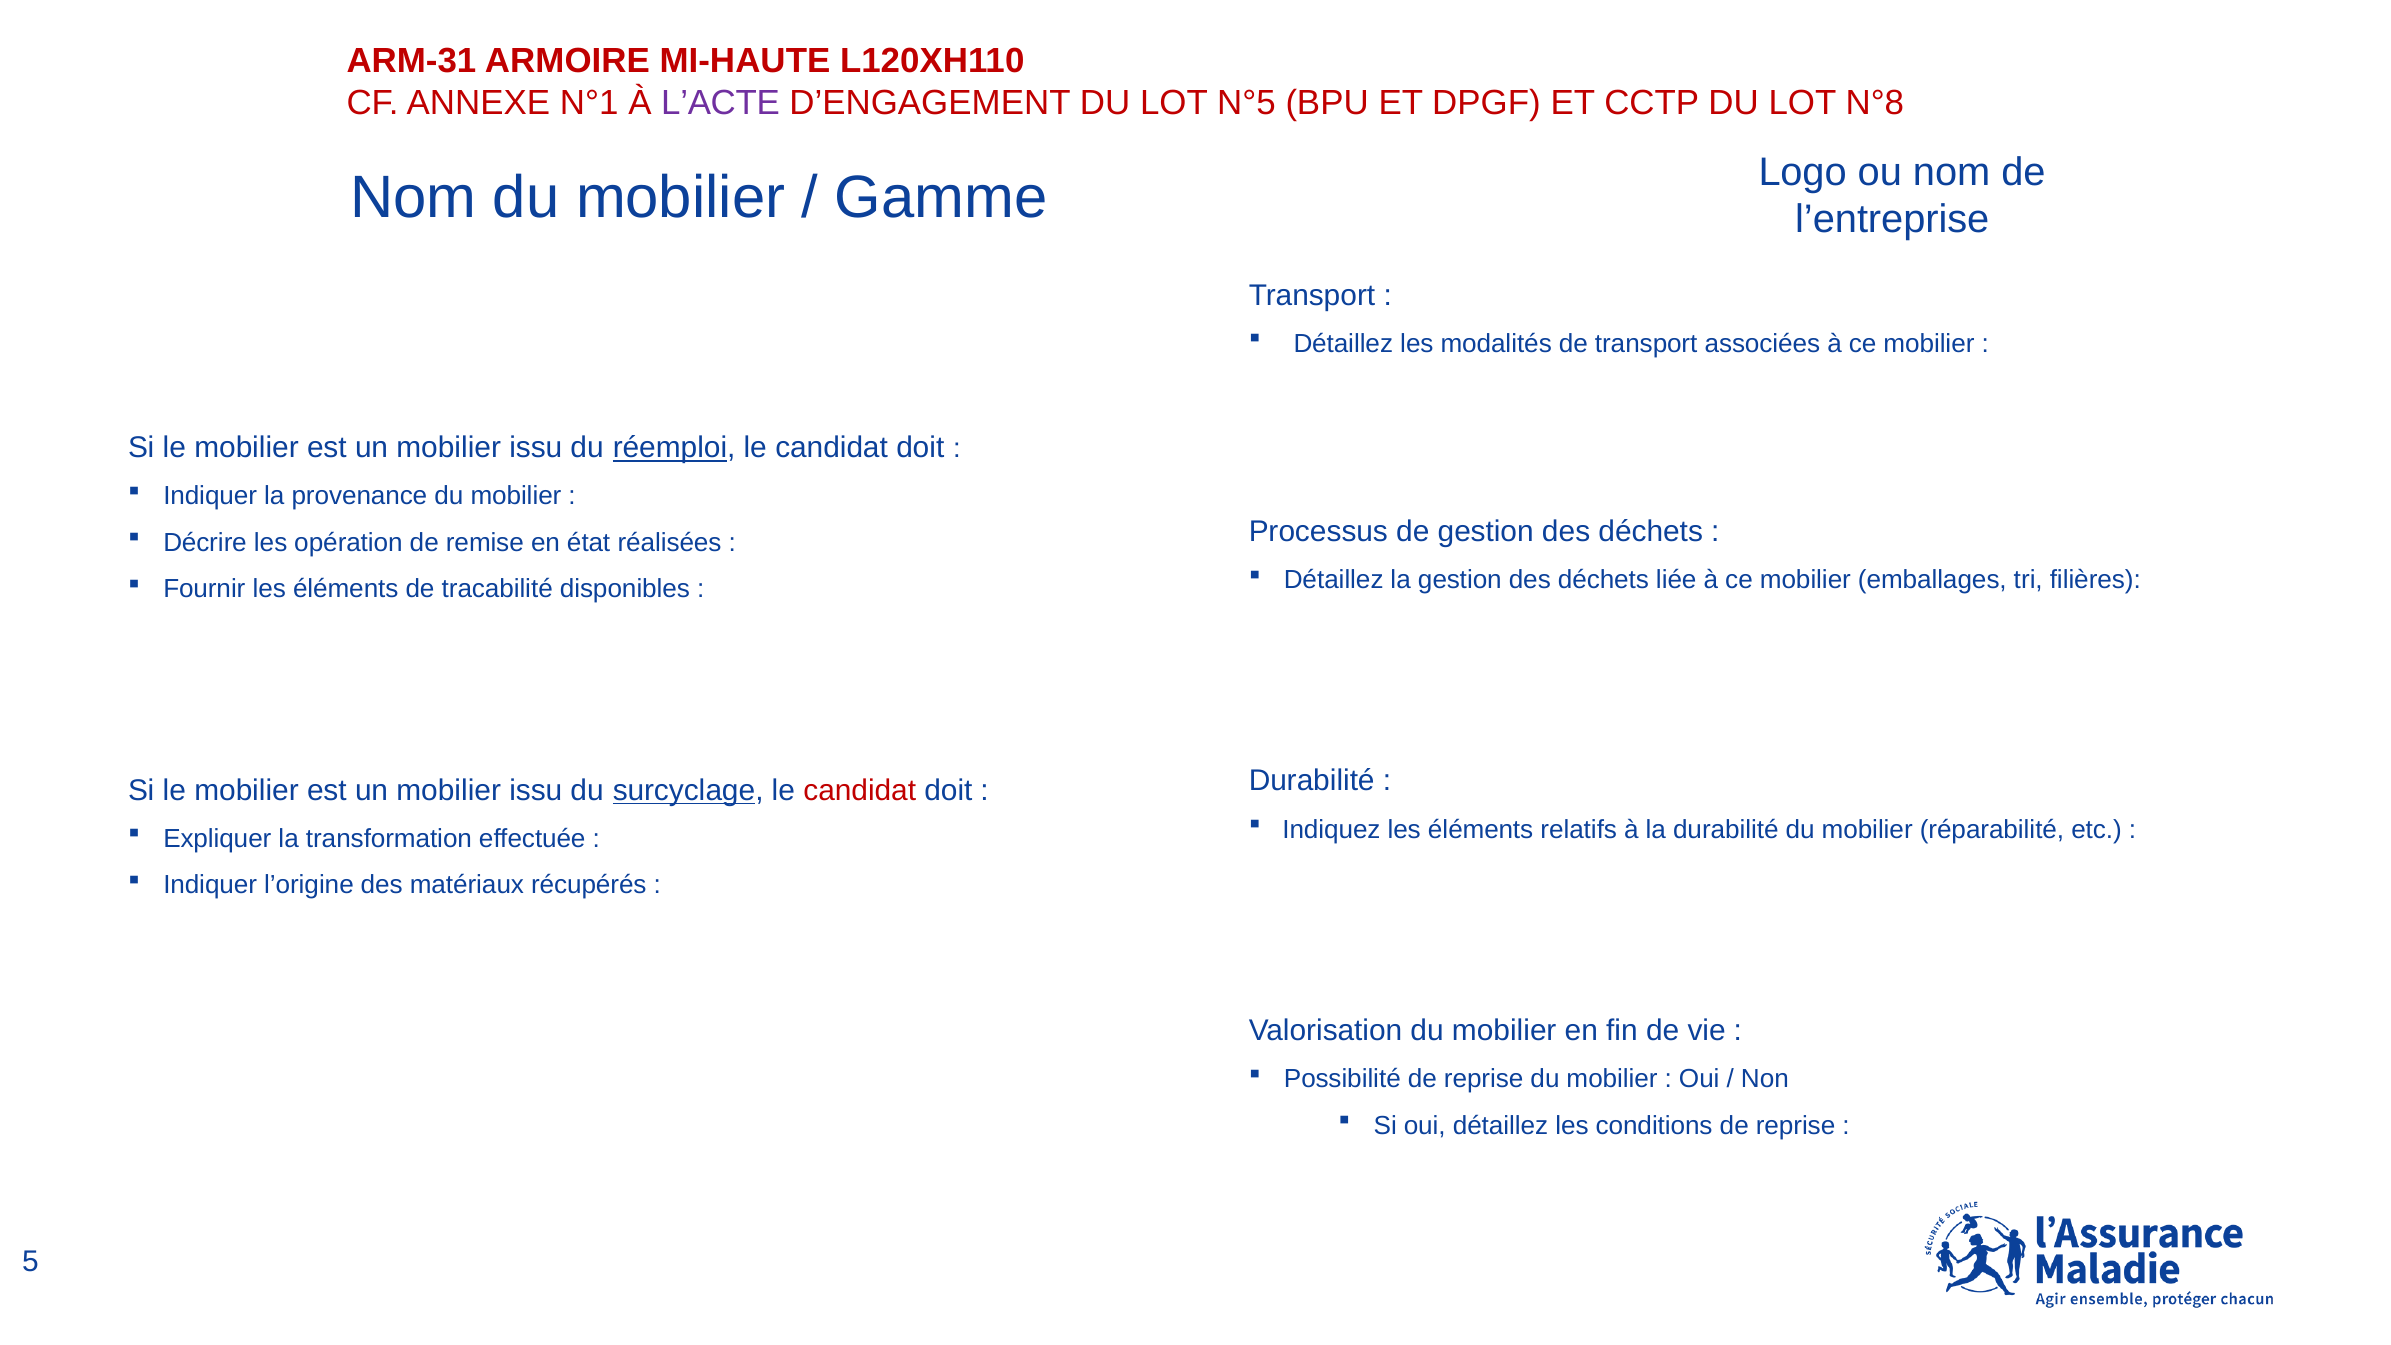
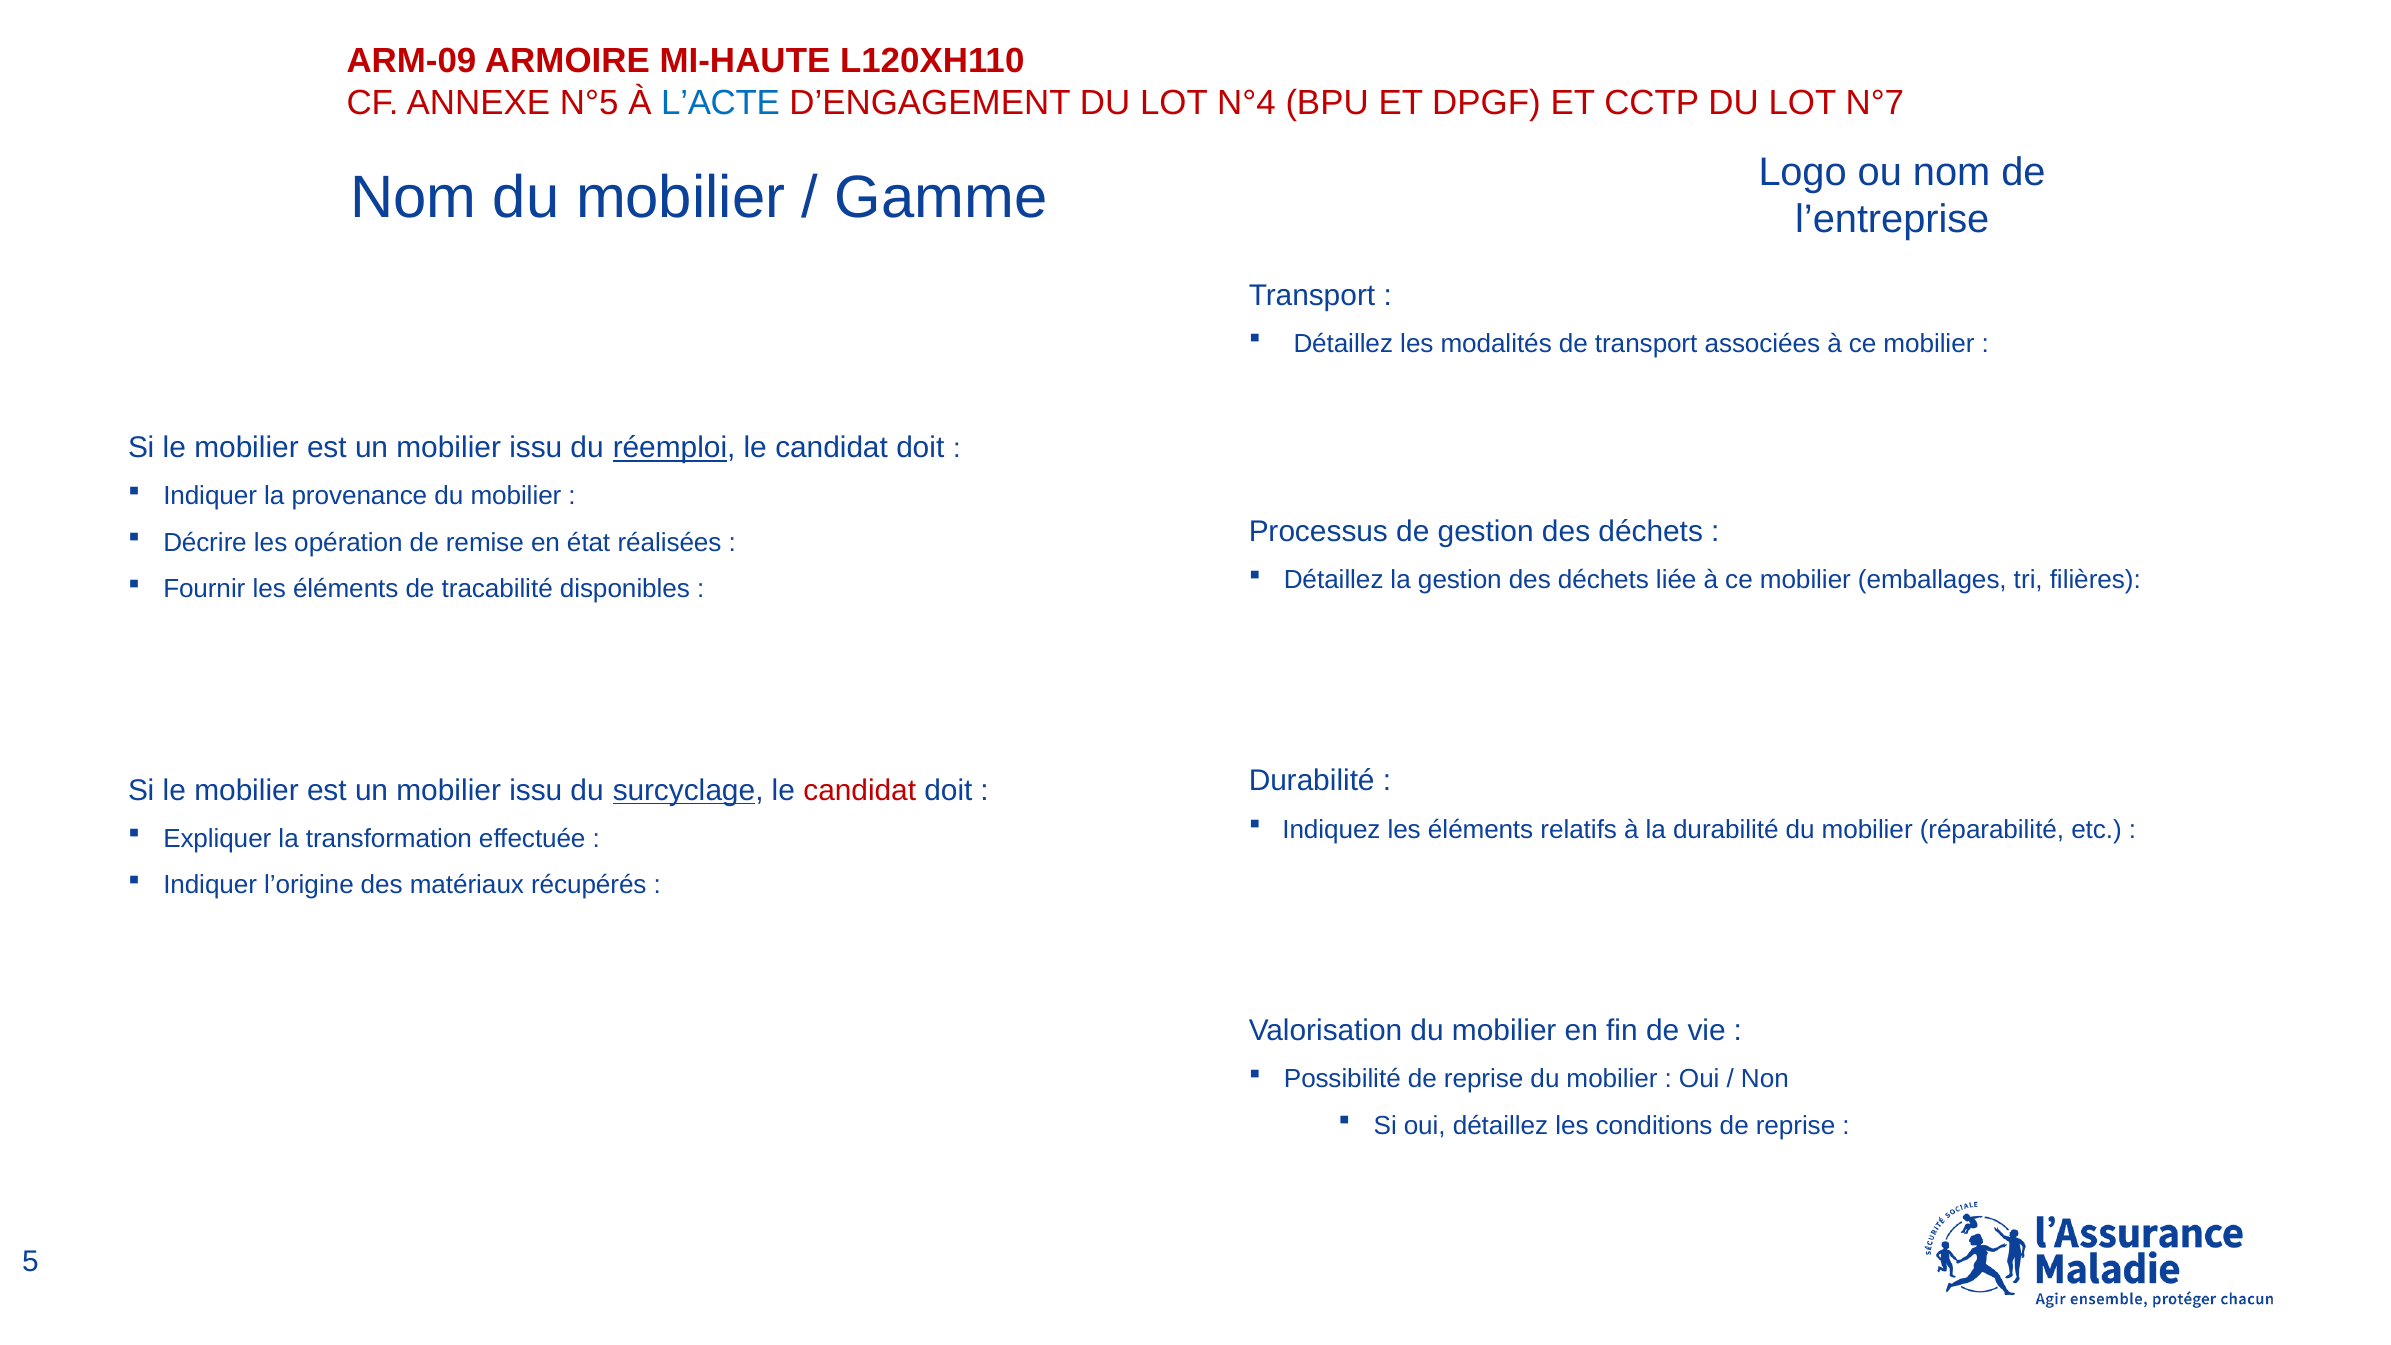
ARM-31: ARM-31 -> ARM-09 (411, 61)
N°1: N°1 -> N°5 (589, 103)
L’ACTE colour: purple -> blue (721, 103)
N°5: N°5 -> N°4 (1246, 103)
N°8: N°8 -> N°7 (1875, 103)
